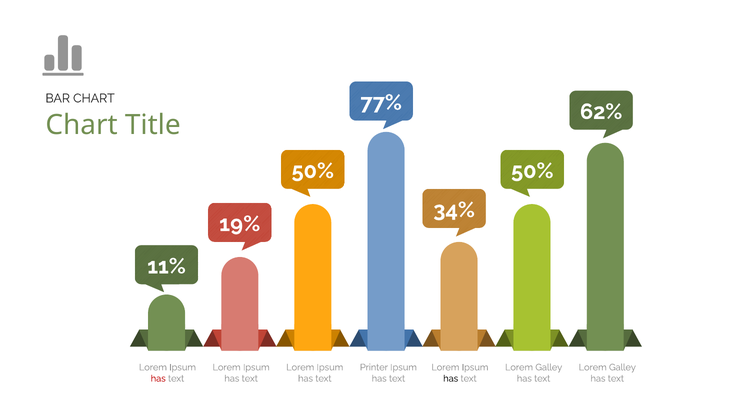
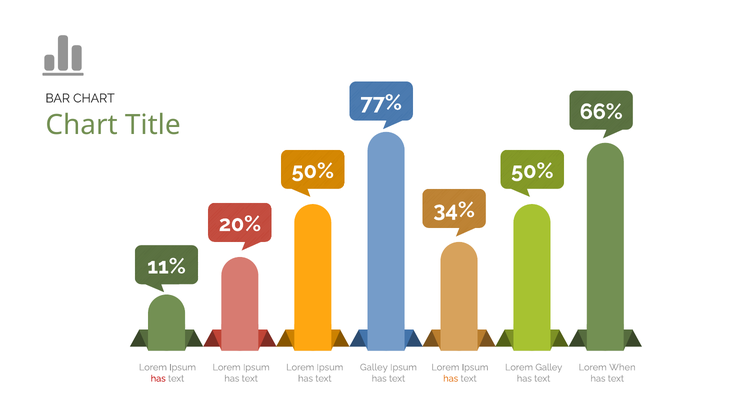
62%: 62% -> 66% (601, 112)
19%: 19% -> 20% (240, 224)
Printer: Printer -> Galley (374, 368)
Galley: Galley -> When (622, 368)
has colour: black -> orange (451, 379)
